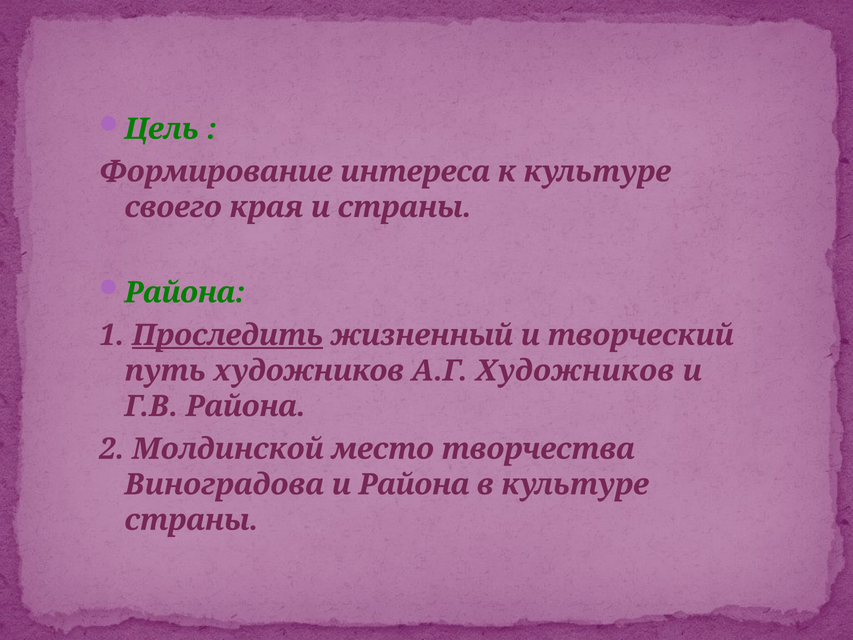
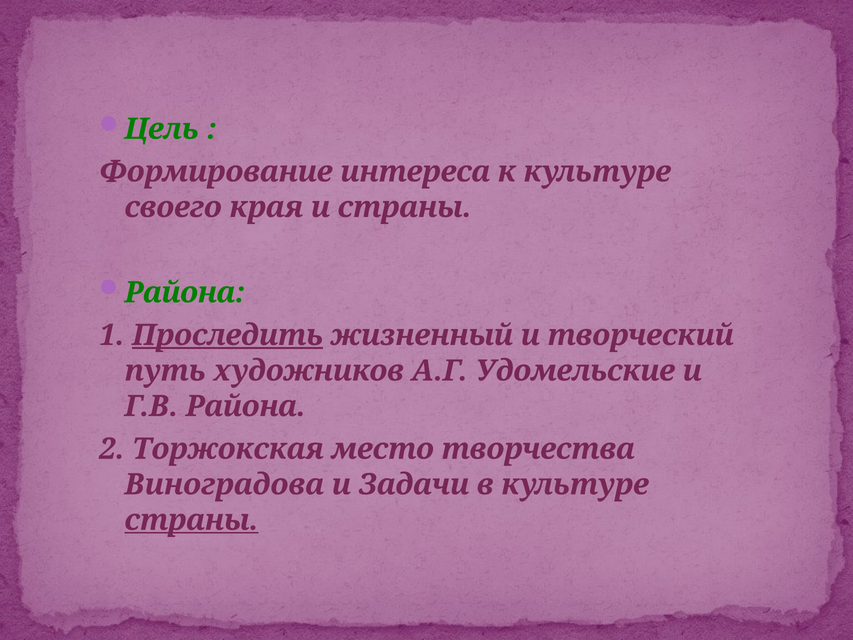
А.Г Художников: Художников -> Удомельские (575, 371)
Молдинской: Молдинской -> Торжокская (228, 449)
и Района: Района -> Задачи (414, 484)
страны underline: none -> present (192, 520)
